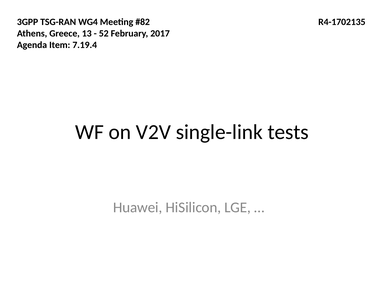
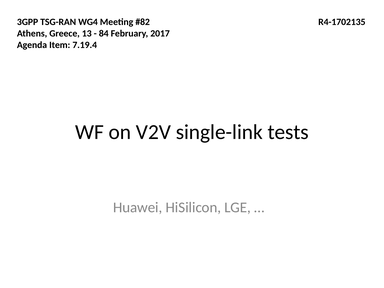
52: 52 -> 84 (104, 33)
